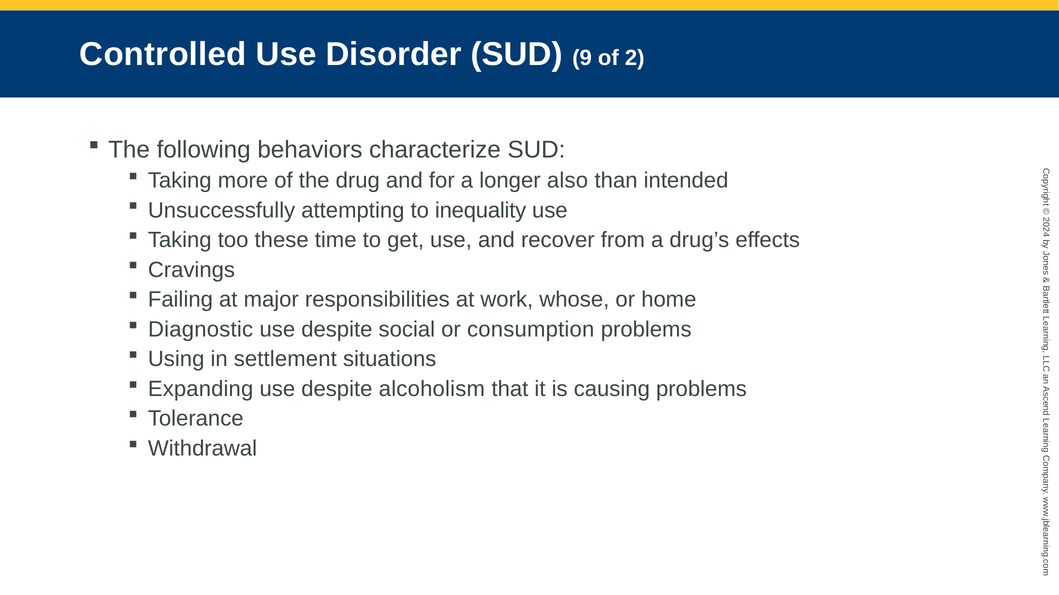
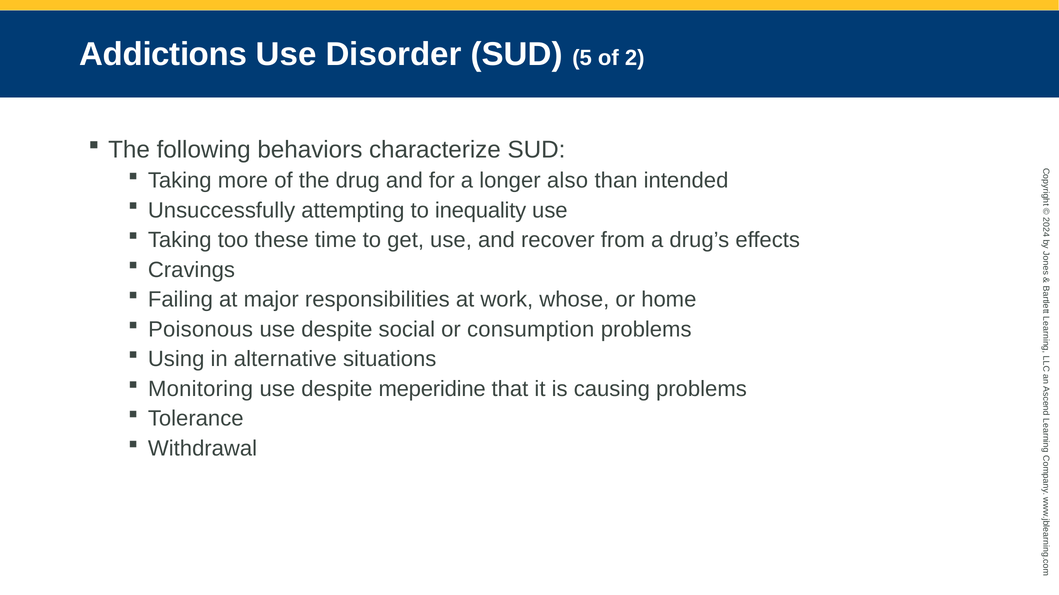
Controlled: Controlled -> Addictions (163, 54)
9: 9 -> 5 (582, 58)
Diagnostic: Diagnostic -> Poisonous (201, 330)
settlement: settlement -> alternative (285, 359)
Expanding: Expanding -> Monitoring (201, 389)
alcoholism: alcoholism -> meperidine (432, 389)
